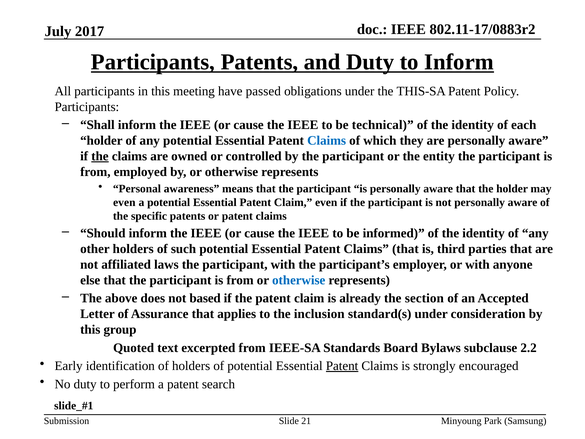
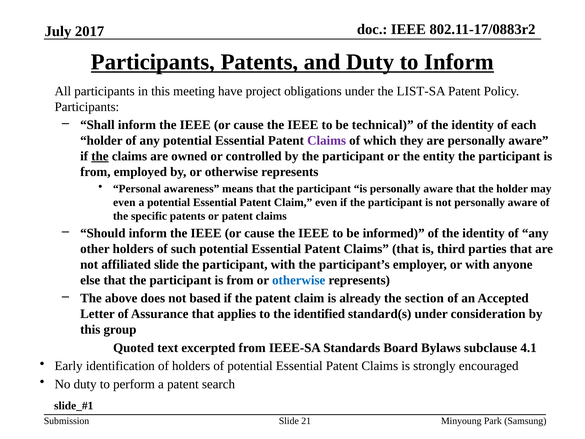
passed: passed -> project (263, 91)
THIS-SA: THIS-SA -> LIST-SA (421, 91)
Claims colour: blue -> purple (327, 141)
affiliated laws: laws -> slide (166, 264)
inclusion: inclusion -> identified (319, 314)
2.2: 2.2 -> 4.1 (529, 348)
Patent underline: present -> none (342, 366)
